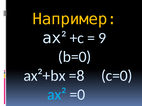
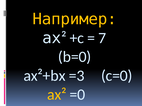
9: 9 -> 7 (102, 38)
=8: =8 -> =3 (77, 76)
ах² colour: light blue -> yellow (57, 95)
